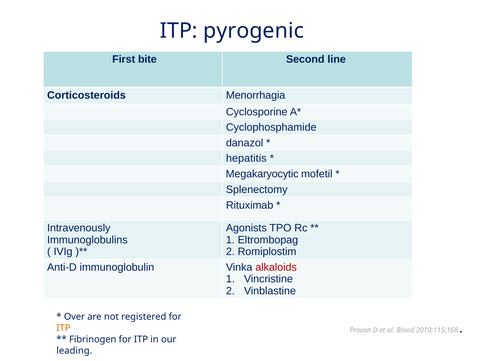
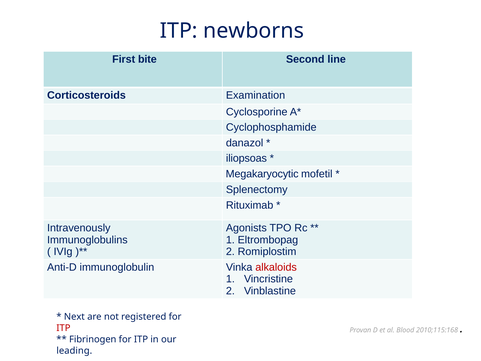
pyrogenic: pyrogenic -> newborns (254, 31)
Menorrhagia: Menorrhagia -> Examination (256, 95)
hepatitis: hepatitis -> iliopsoas (246, 158)
Over: Over -> Next (74, 317)
ITP colour: orange -> red (63, 328)
